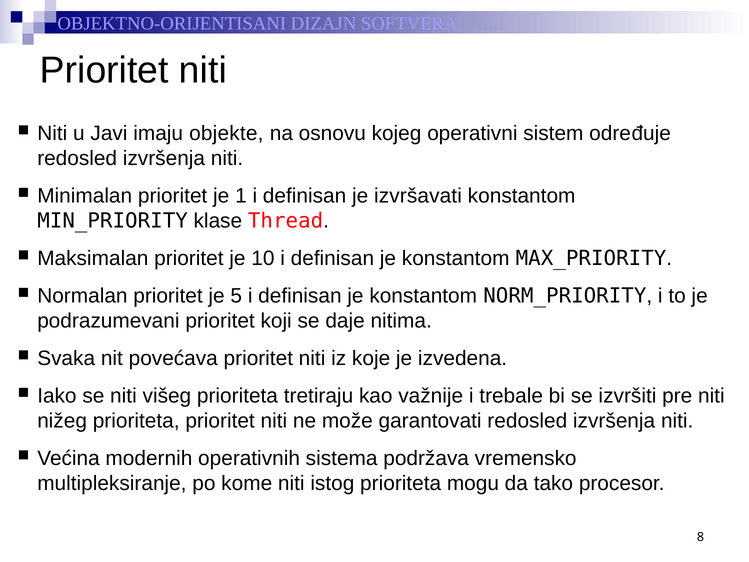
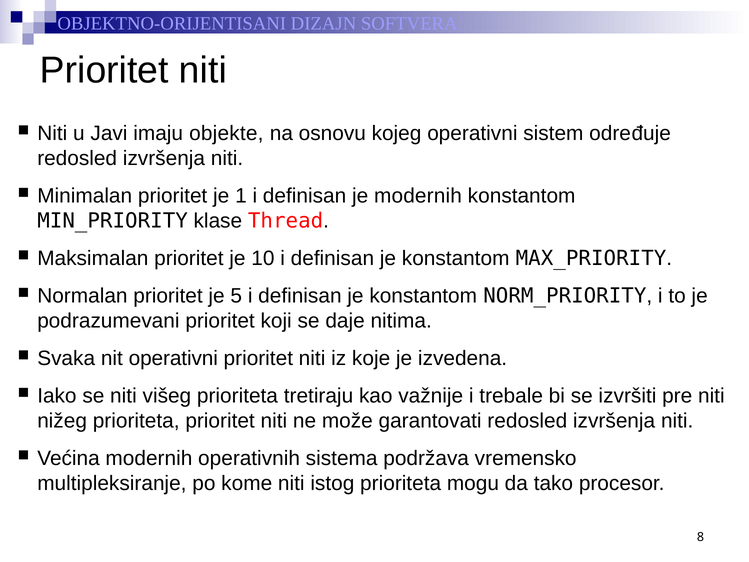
je izvršavati: izvršavati -> modernih (418, 196)
nit povećava: povećava -> operativni (173, 358)
